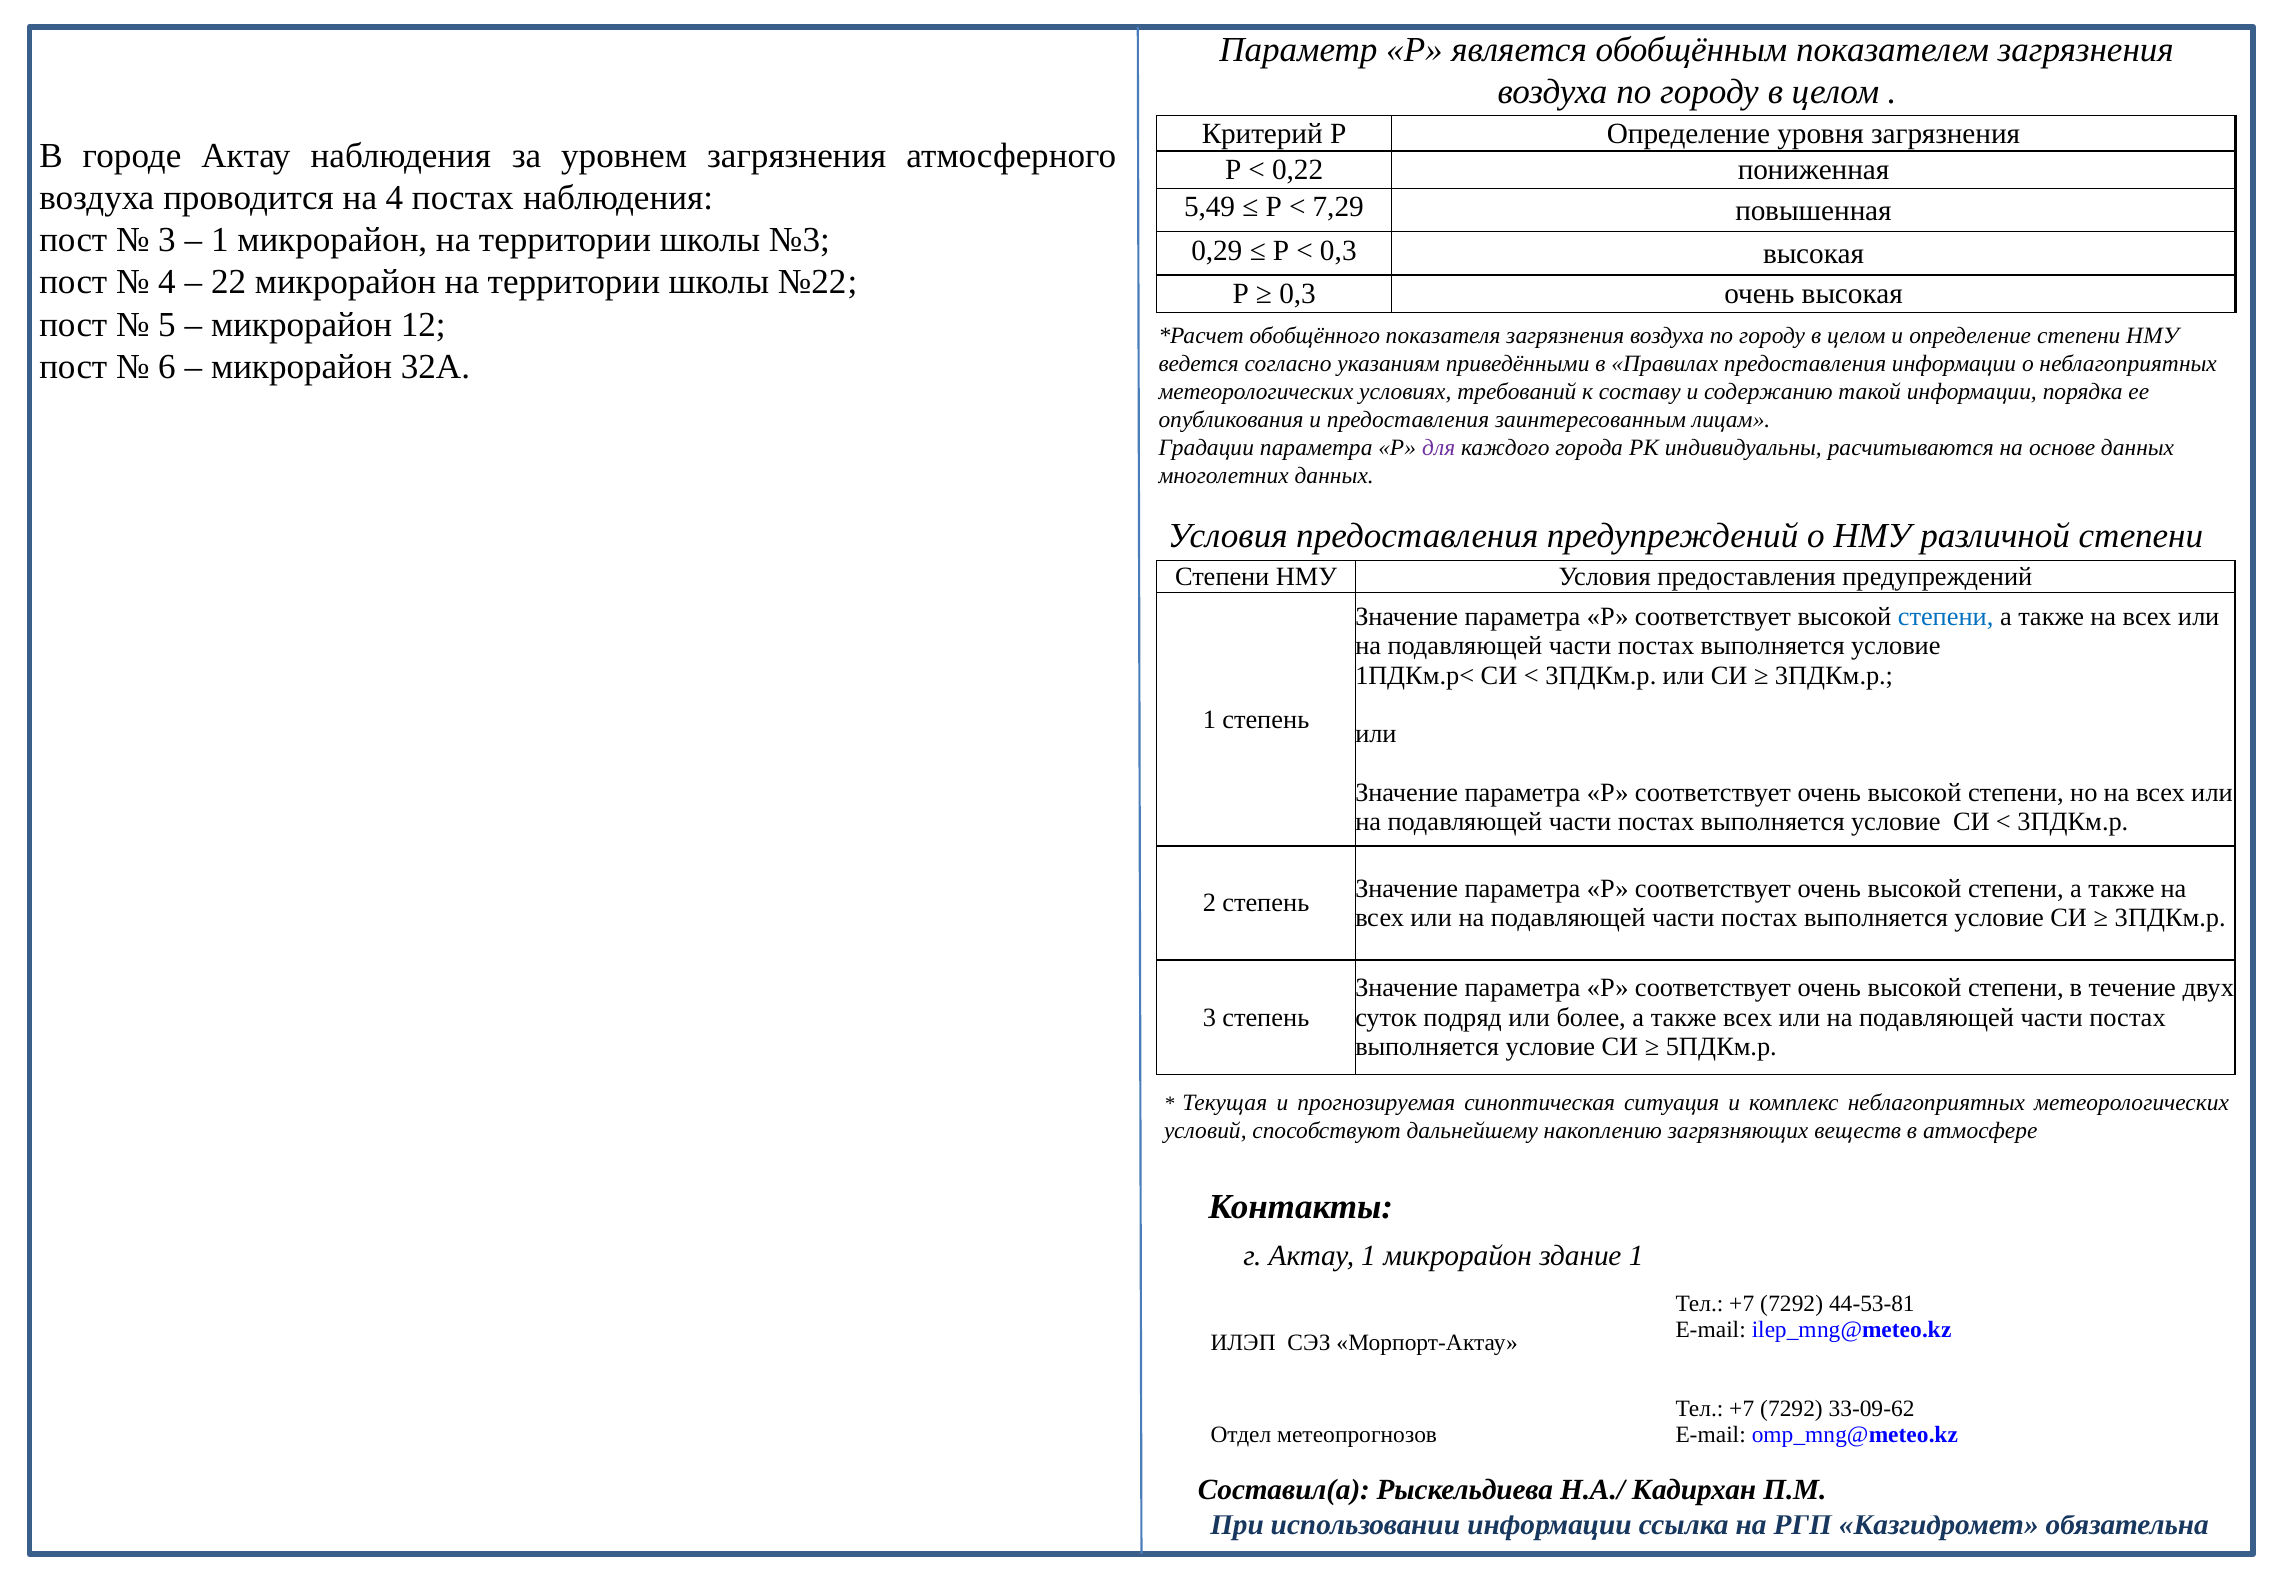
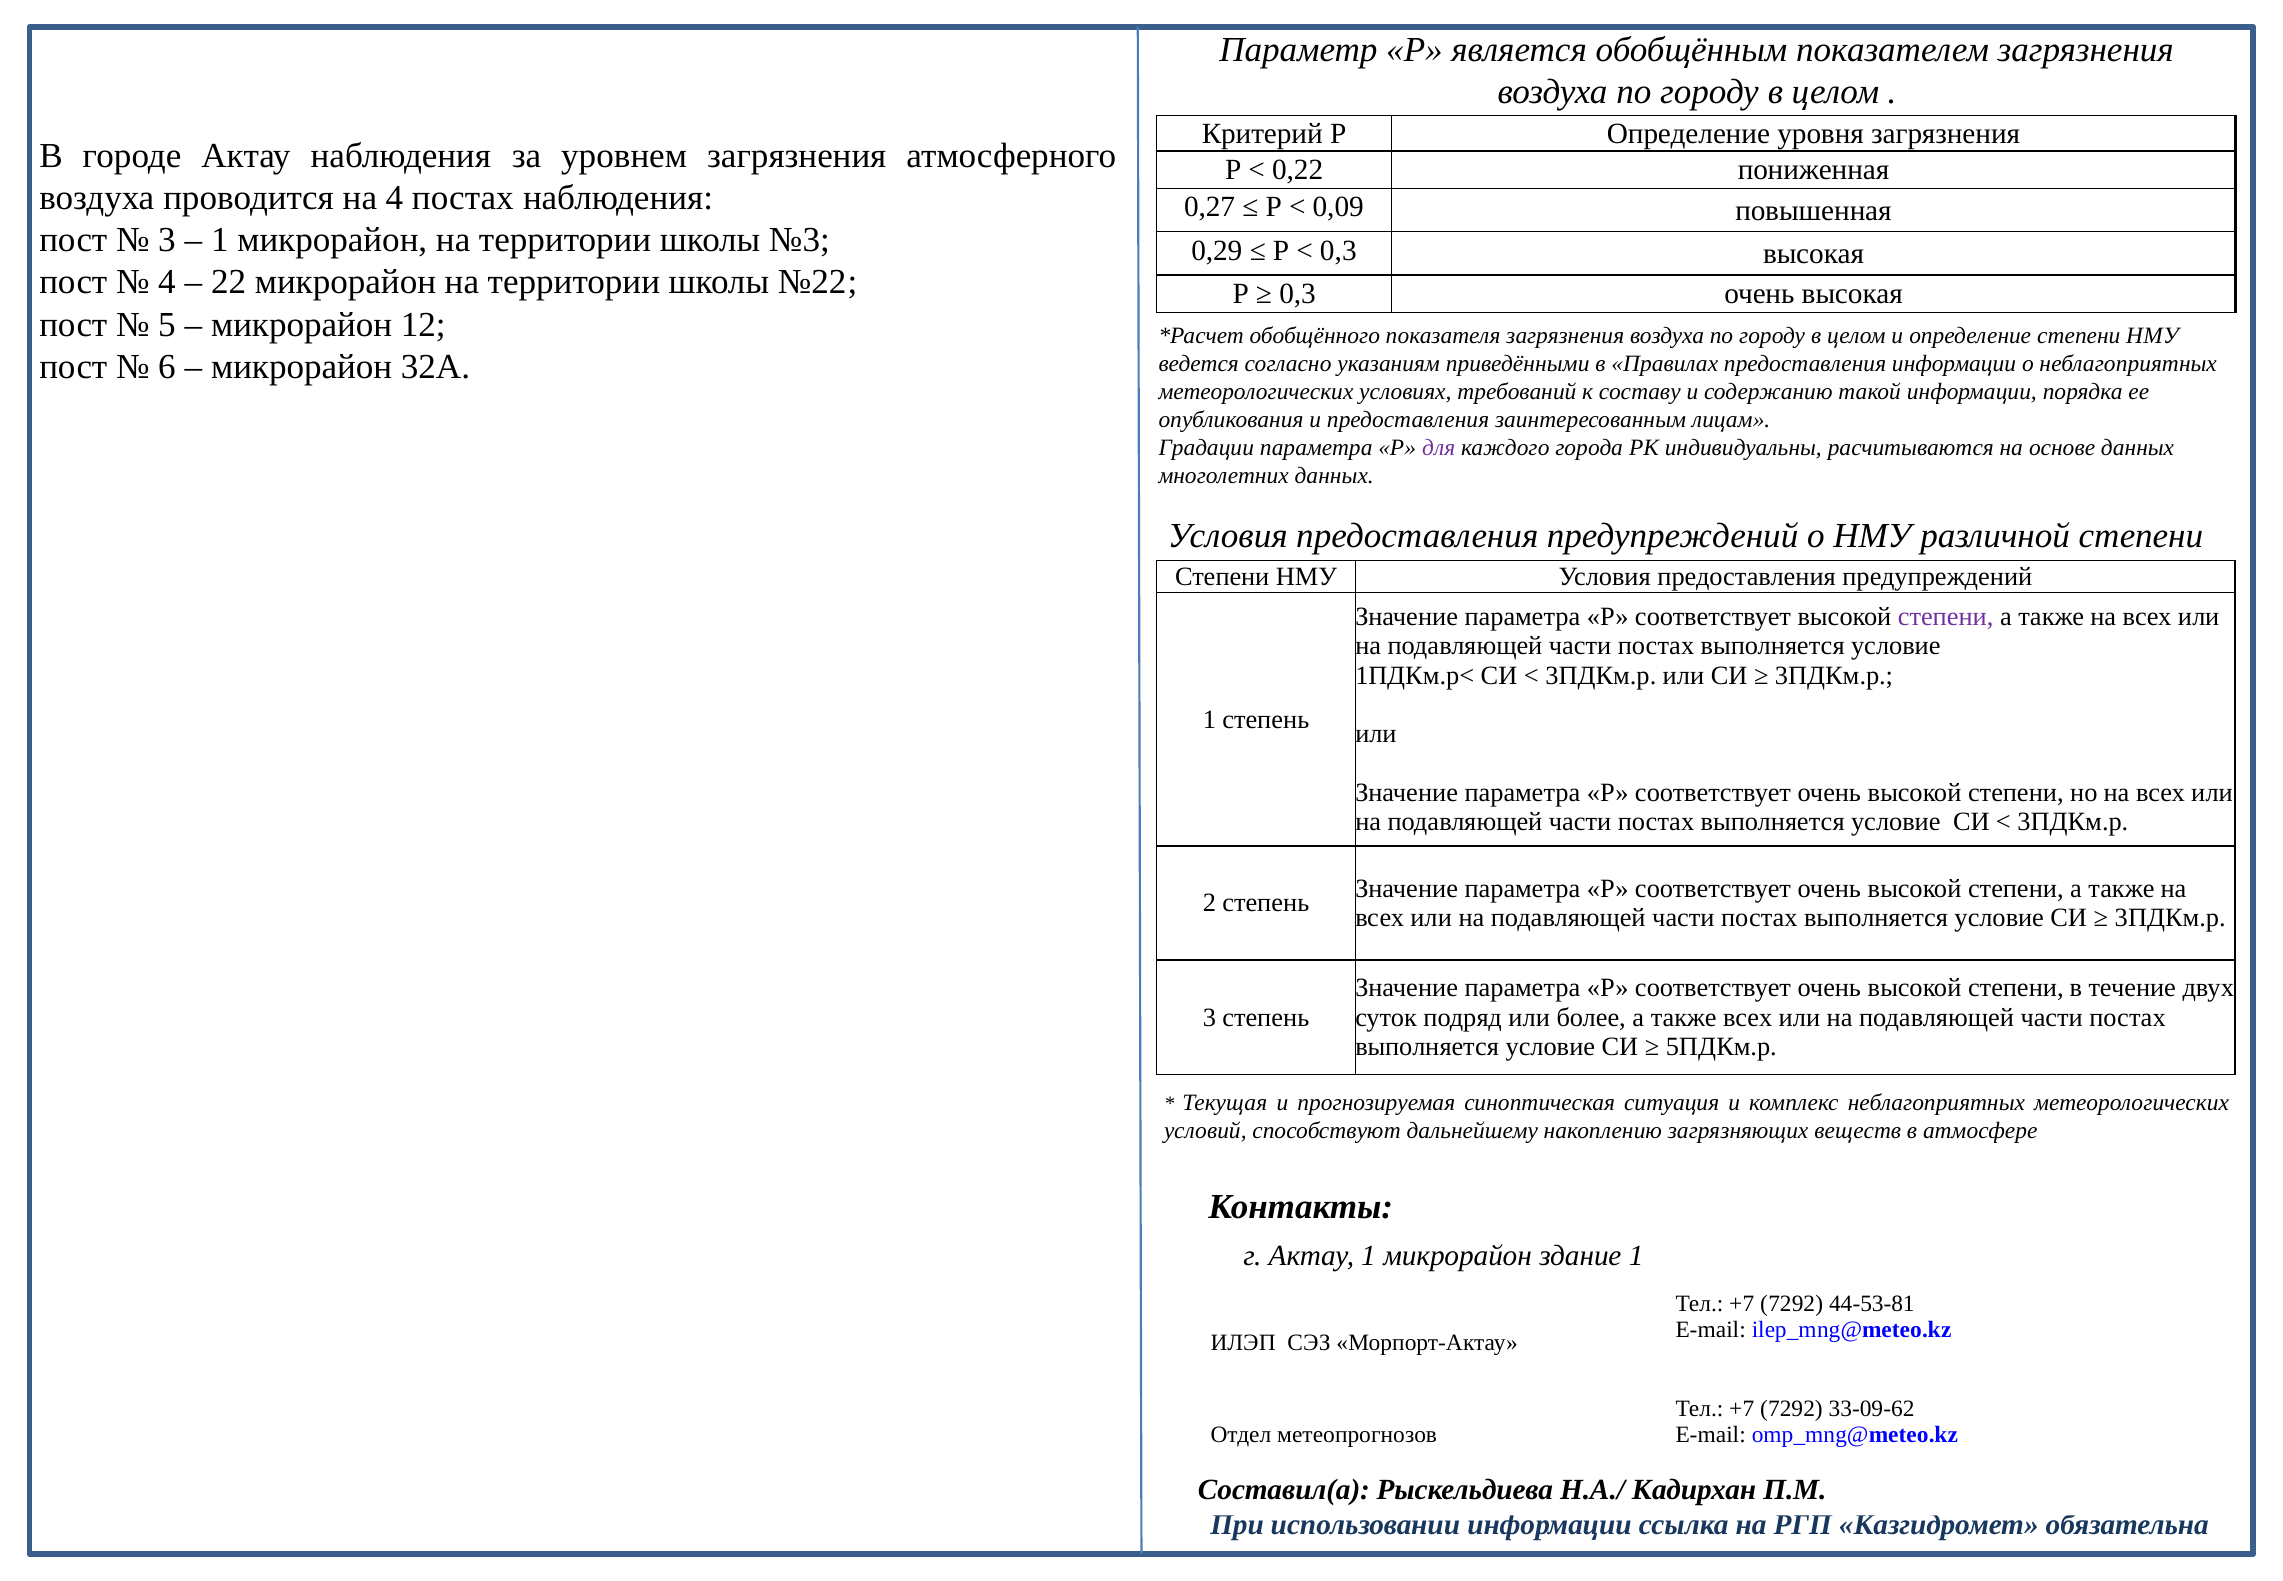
5,49: 5,49 -> 0,27 (1210, 207)
7,29: 7,29 -> 0,09 (1338, 207)
степени colour: blue -> purple (1946, 617)
